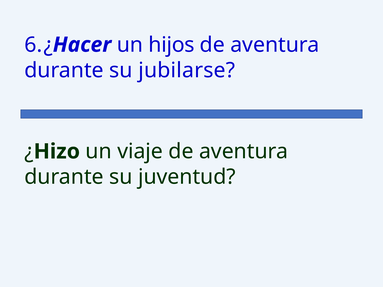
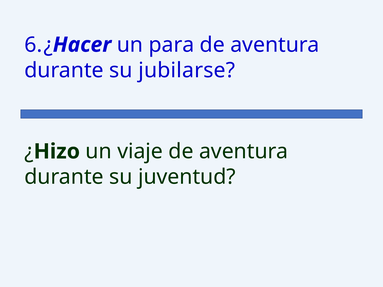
hijos: hijos -> para (171, 45)
